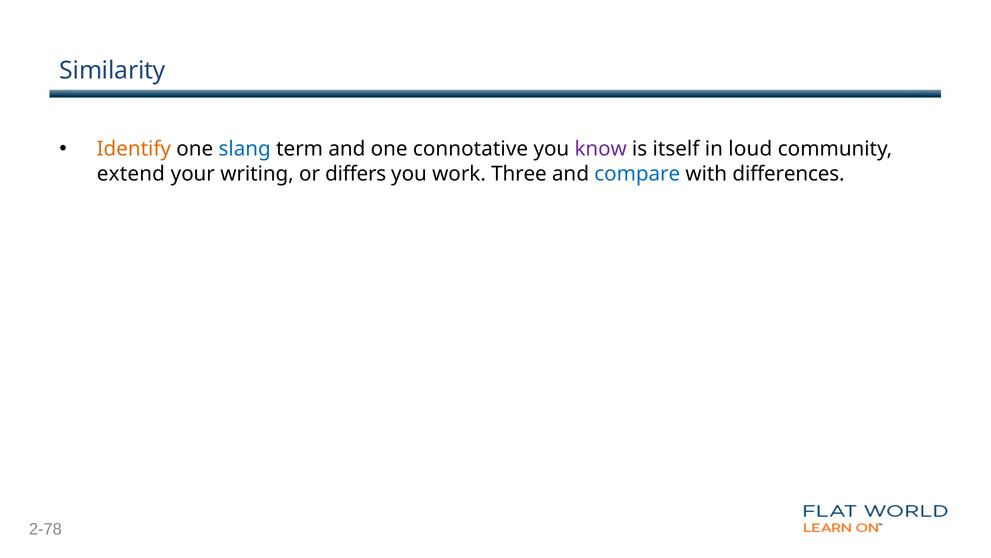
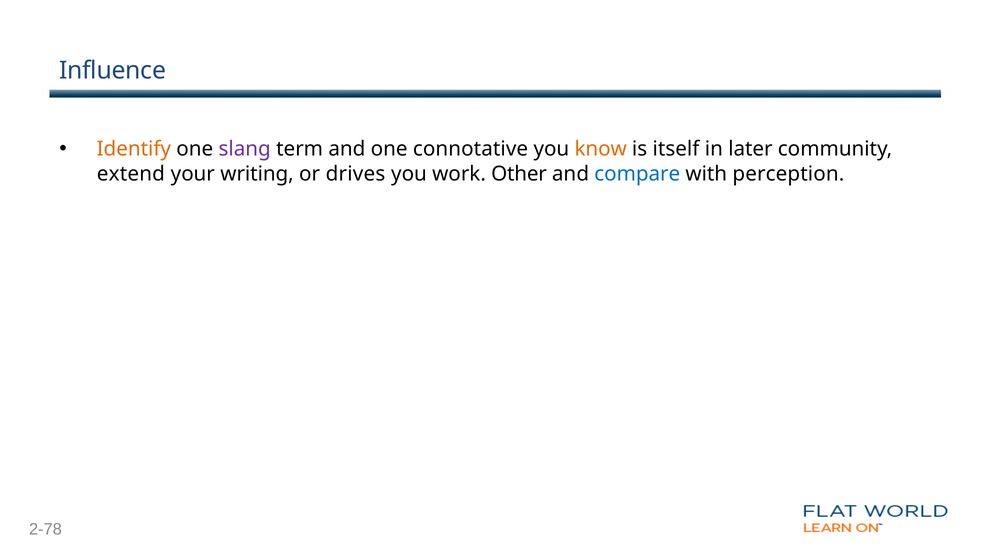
Similarity: Similarity -> Influence (113, 71)
slang colour: blue -> purple (245, 149)
know colour: purple -> orange (601, 149)
loud: loud -> later (750, 149)
differs: differs -> drives (355, 174)
Three: Three -> Other (519, 174)
differences: differences -> perception (788, 174)
